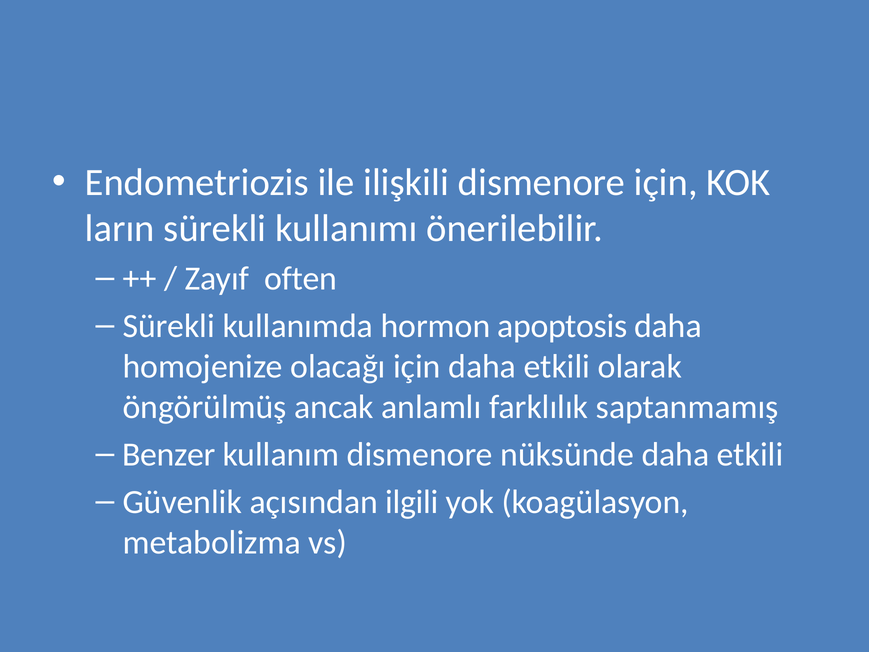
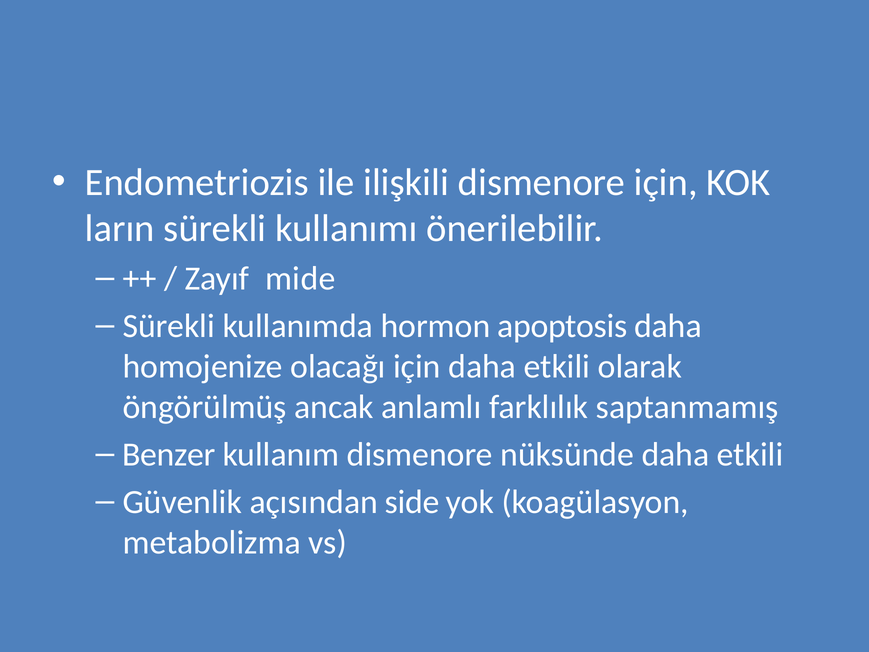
often: often -> mide (300, 279)
ilgili: ilgili -> side (412, 502)
